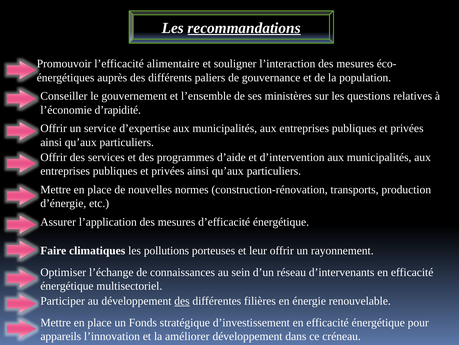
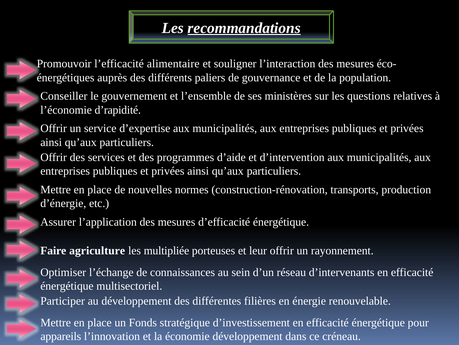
climatiques: climatiques -> agriculture (97, 250)
pollutions: pollutions -> multipliée (166, 250)
des underline: present -> none (182, 300)
améliorer: améliorer -> économie (187, 336)
